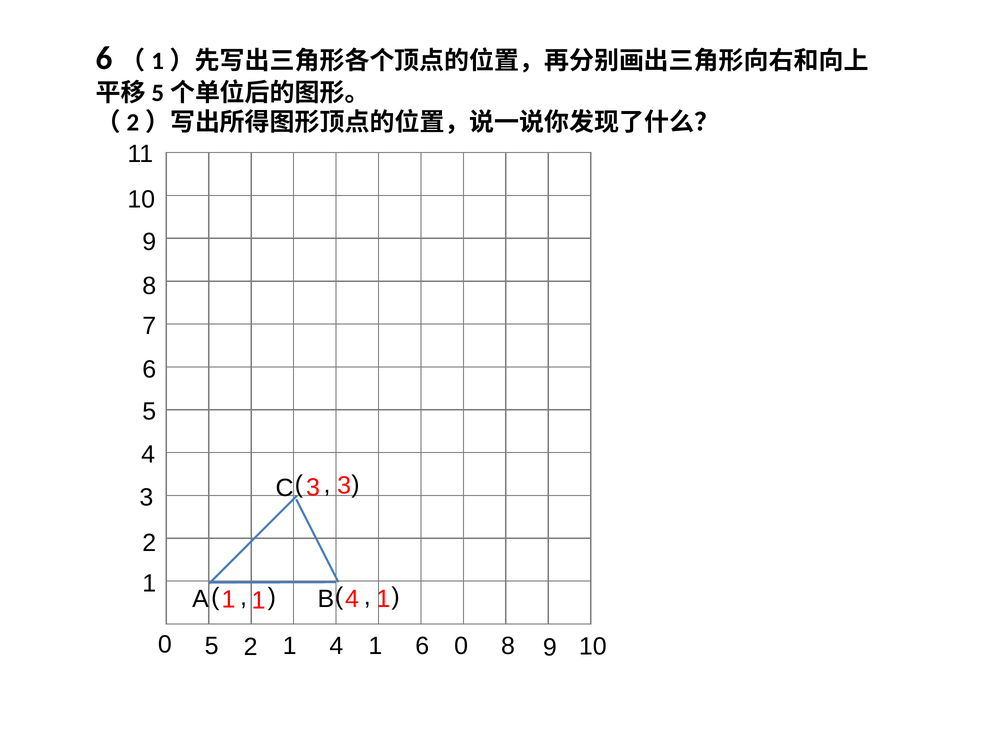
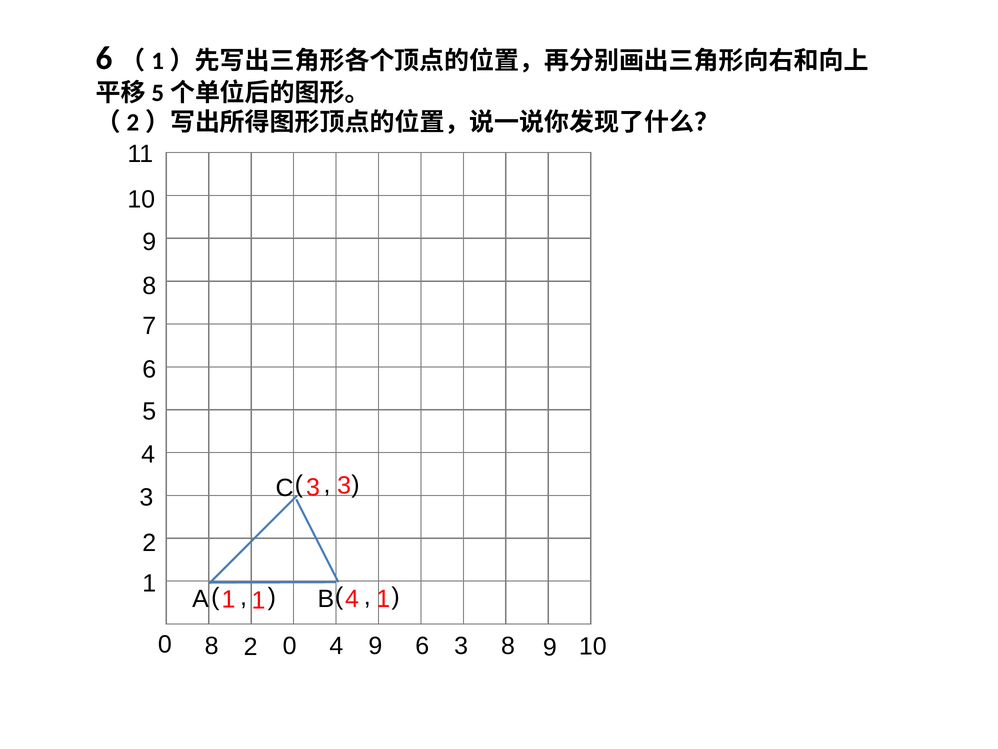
0 5: 5 -> 8 (212, 645)
2 1: 1 -> 0 (290, 645)
4 1: 1 -> 9 (375, 645)
6 0: 0 -> 3 (461, 645)
